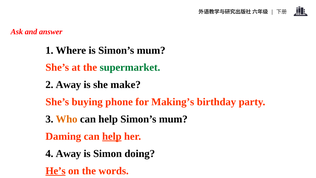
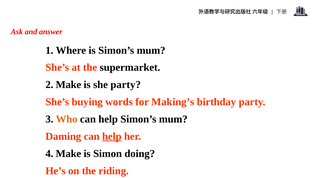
supermarket colour: green -> black (130, 67)
2 Away: Away -> Make (68, 85)
she make: make -> party (126, 85)
phone: phone -> words (119, 102)
4 Away: Away -> Make (68, 153)
He’s underline: present -> none (56, 171)
words: words -> riding (114, 171)
